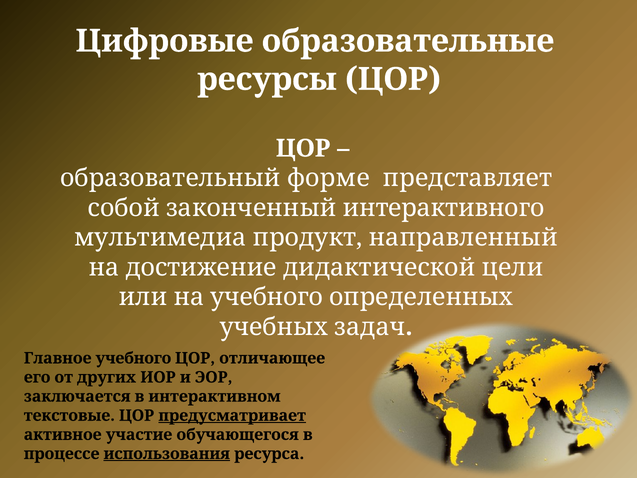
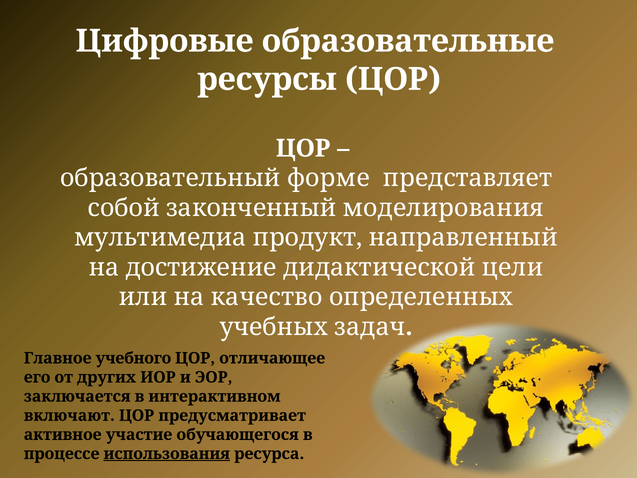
интерактивного: интерактивного -> моделирования (443, 208)
на учебного: учебного -> качество (267, 297)
текстовые: текстовые -> включают (69, 415)
предусматривает underline: present -> none (232, 415)
